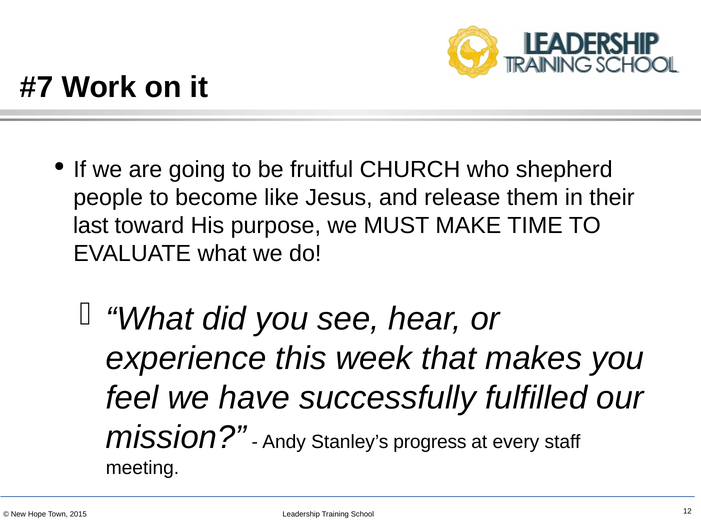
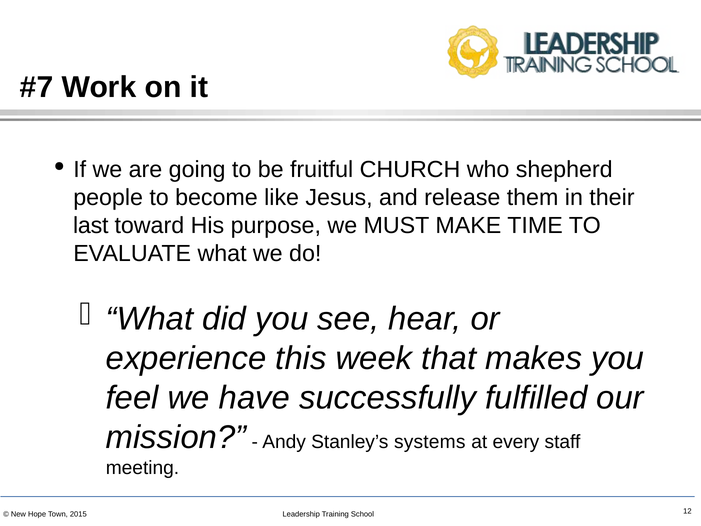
progress: progress -> systems (430, 442)
